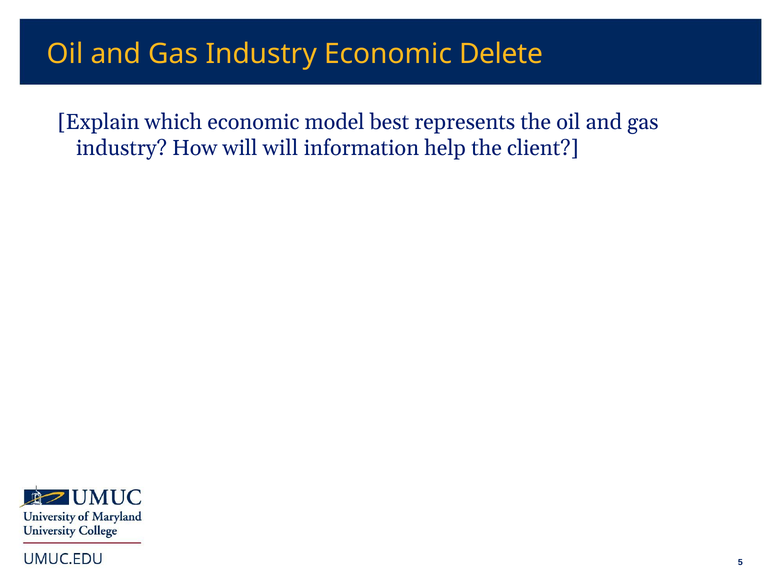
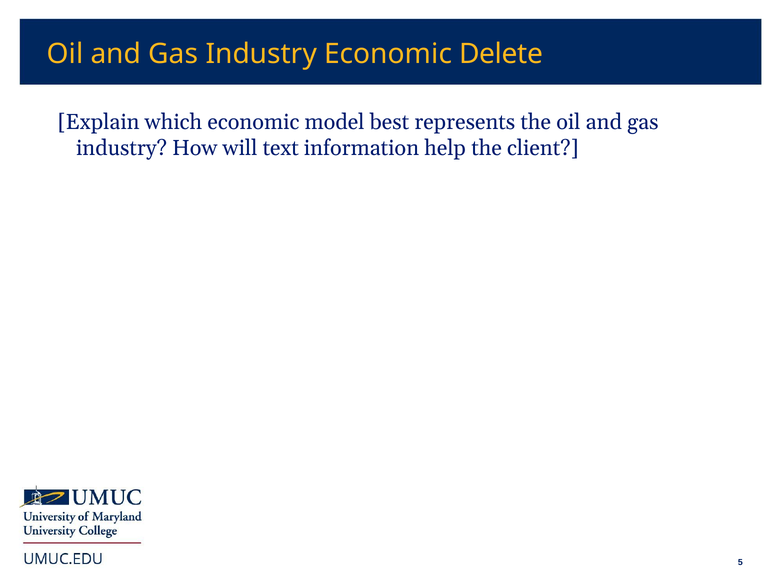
will will: will -> text (281, 148)
